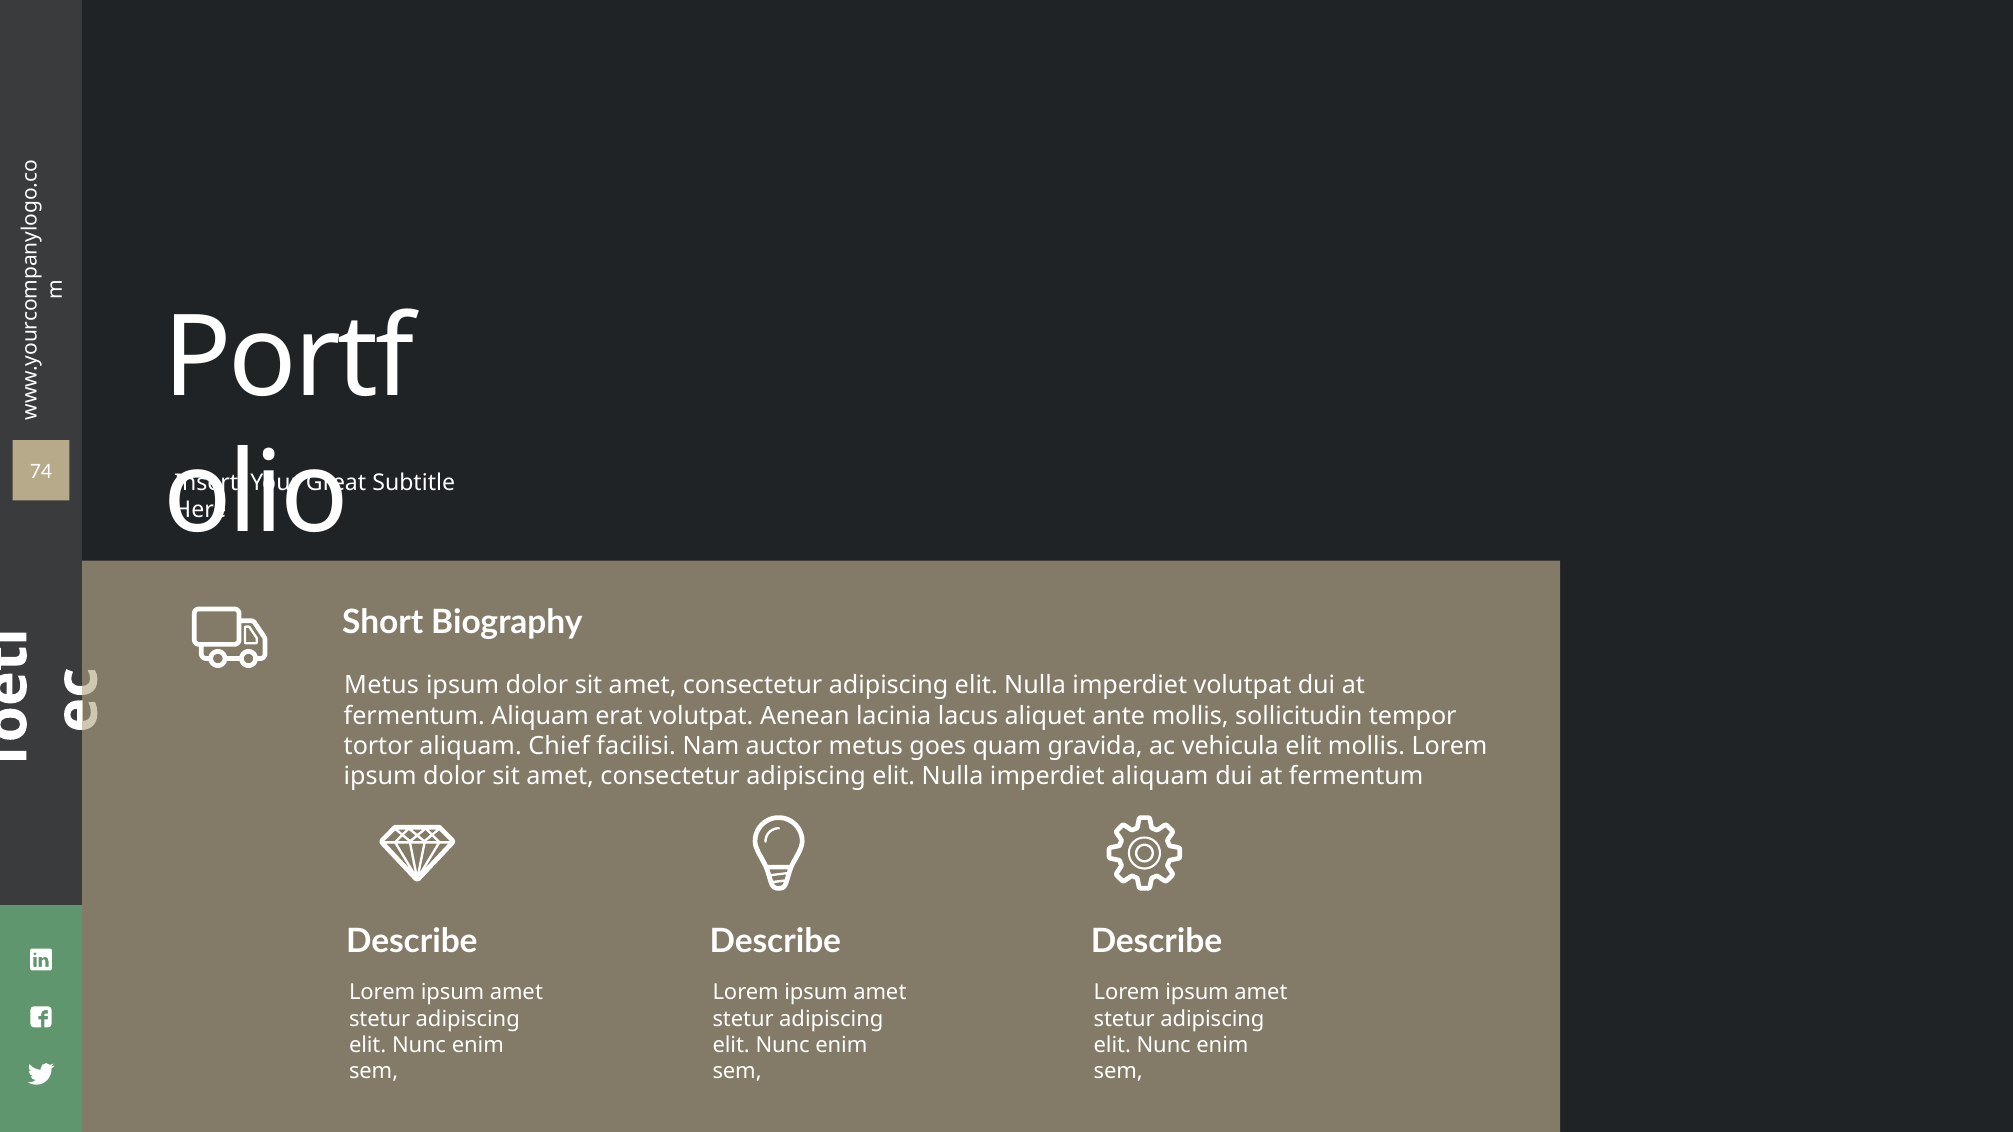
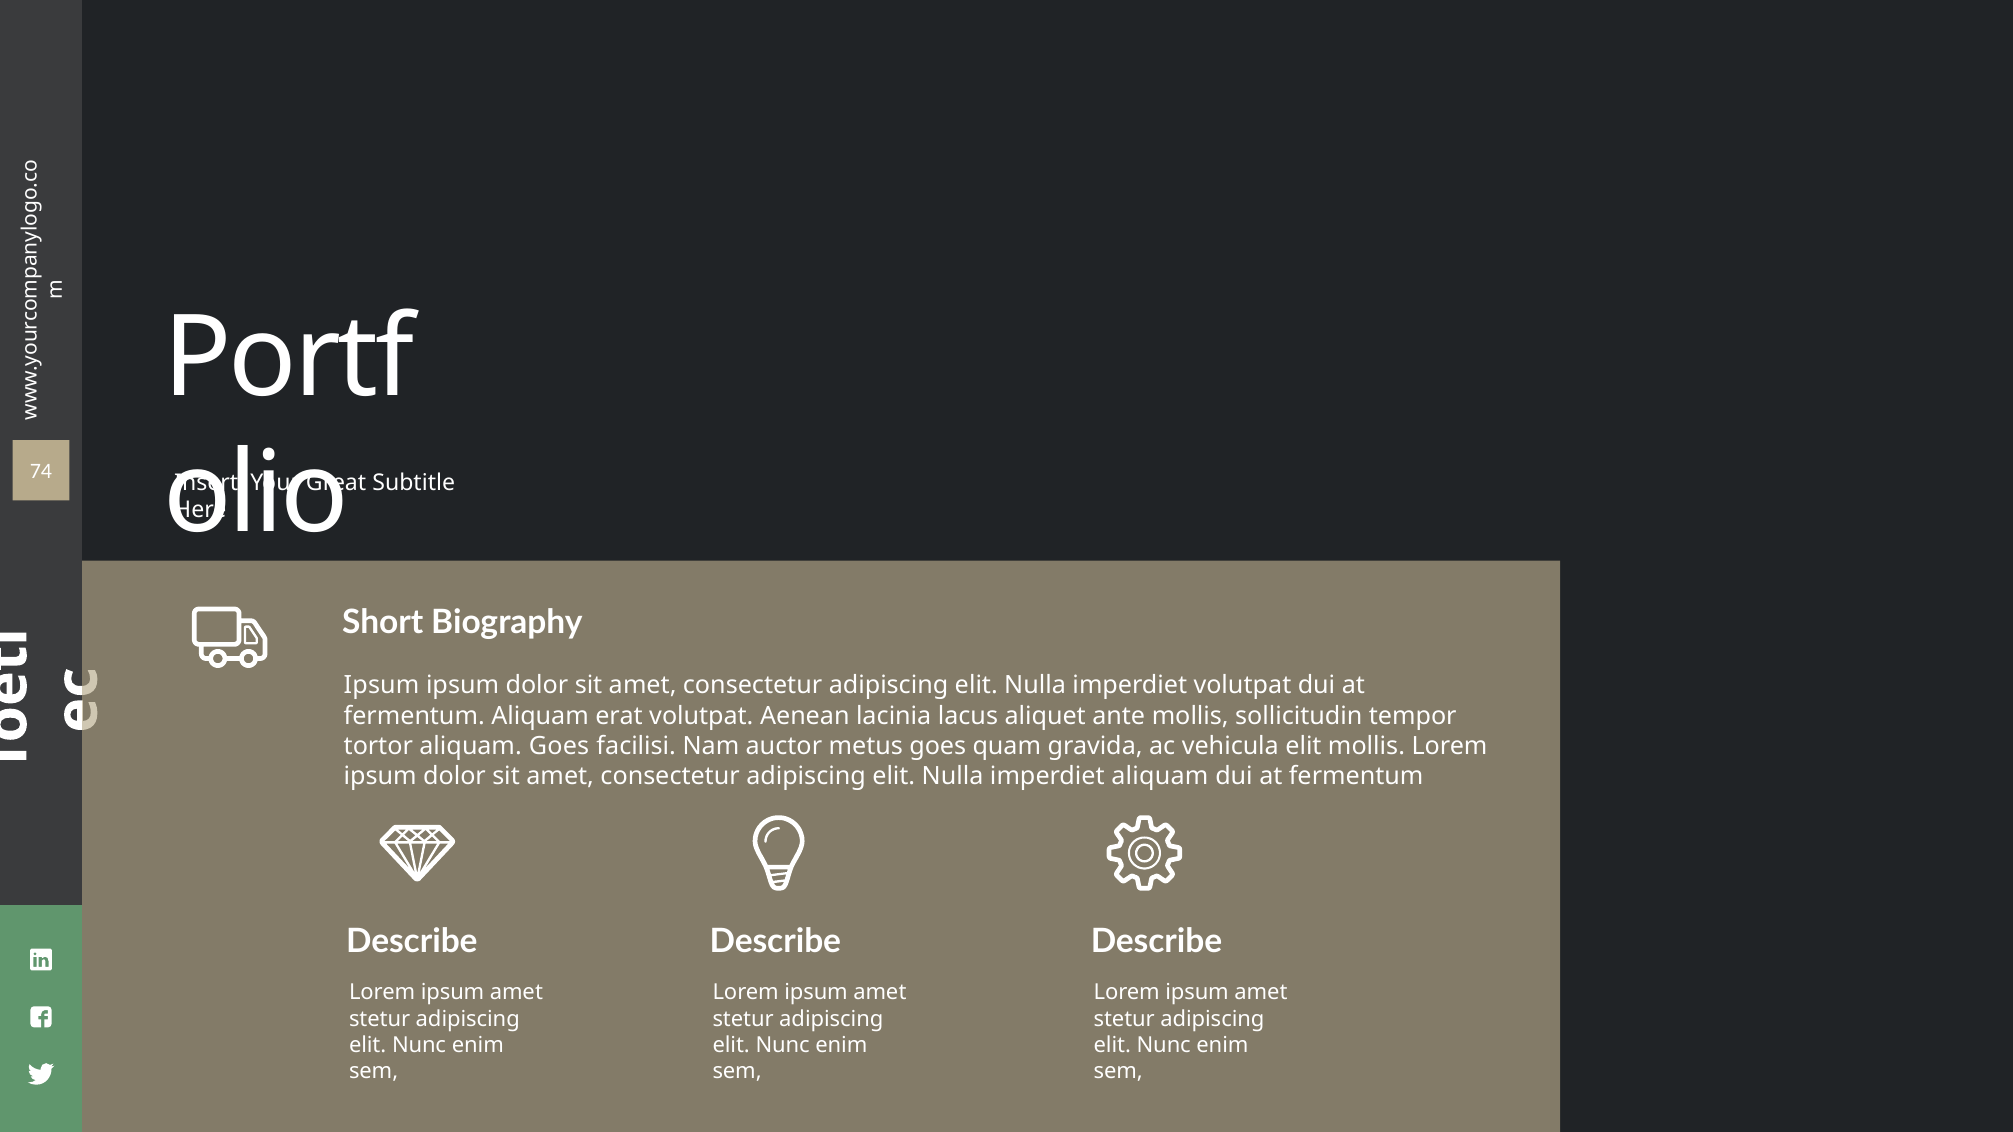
Metus: Metus -> Ipsum (382, 686)
aliquam Chief: Chief -> Goes (559, 746)
